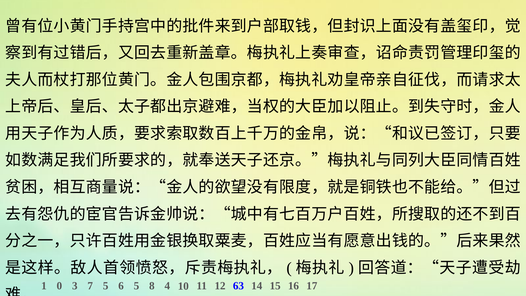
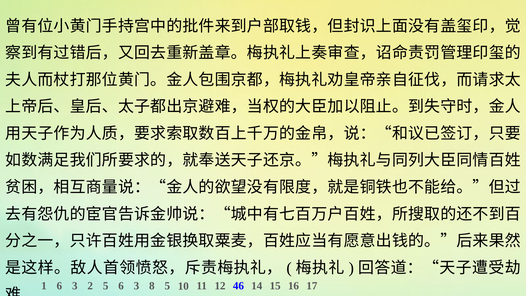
1 0: 0 -> 6 (59, 286)
7: 7 -> 2 (90, 286)
5 6 5: 5 -> 3 (136, 286)
8 4: 4 -> 5 (167, 286)
63: 63 -> 46 (238, 286)
